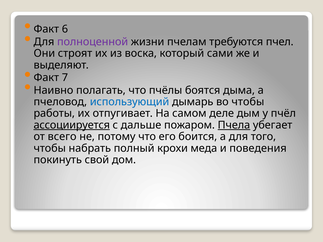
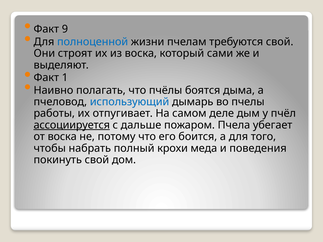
6: 6 -> 9 (65, 29)
полноценной colour: purple -> blue (93, 42)
требуются пчел: пчел -> свой (280, 42)
7: 7 -> 1 (65, 78)
во чтобы: чтобы -> пчелы (248, 102)
Пчела underline: present -> none (234, 125)
от всего: всего -> воска (62, 137)
